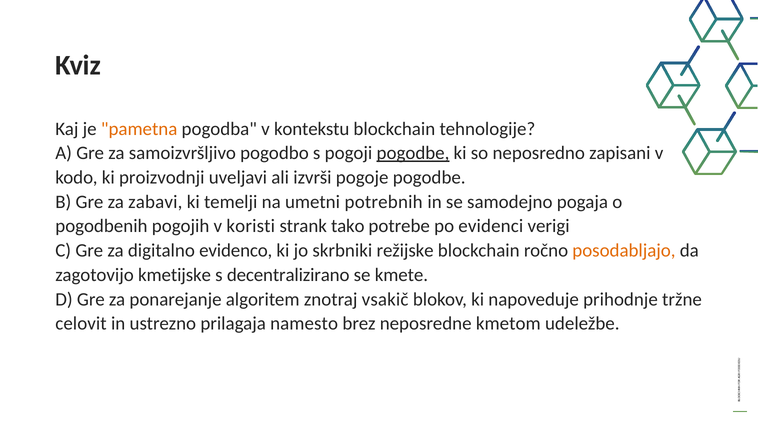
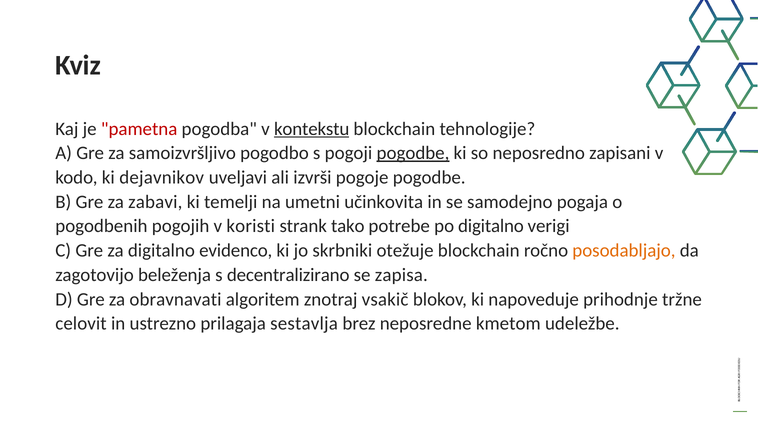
pametna colour: orange -> red (139, 129)
kontekstu underline: none -> present (312, 129)
proizvodnji: proizvodnji -> dejavnikov (162, 177)
potrebnih: potrebnih -> učinkovita (384, 202)
po evidenci: evidenci -> digitalno (491, 226)
režijske: režijske -> otežuje (405, 250)
kmetijske: kmetijske -> beleženja (175, 275)
kmete: kmete -> zapisa (401, 275)
ponarejanje: ponarejanje -> obravnavati (175, 299)
namesto: namesto -> sestavlja (304, 323)
